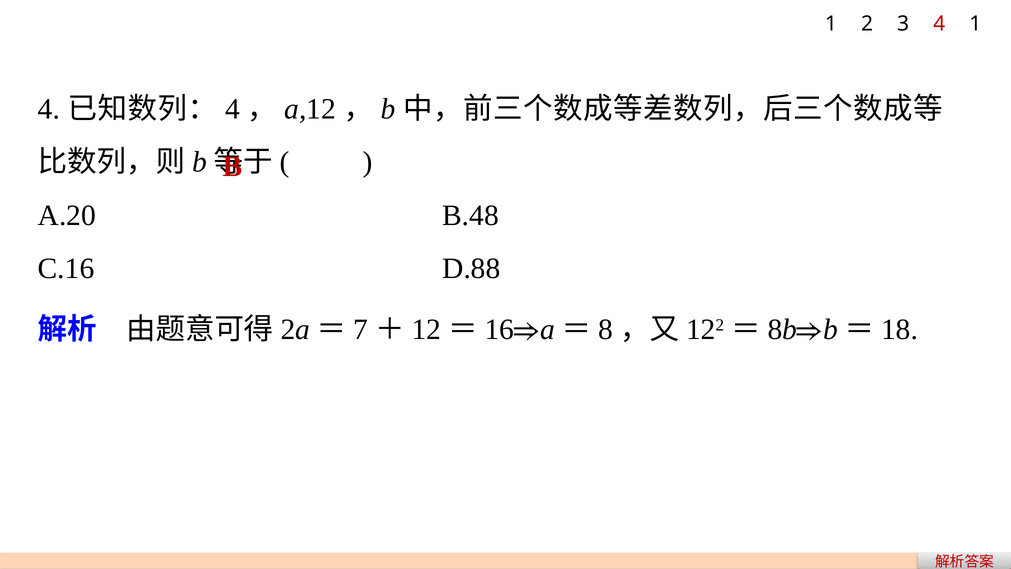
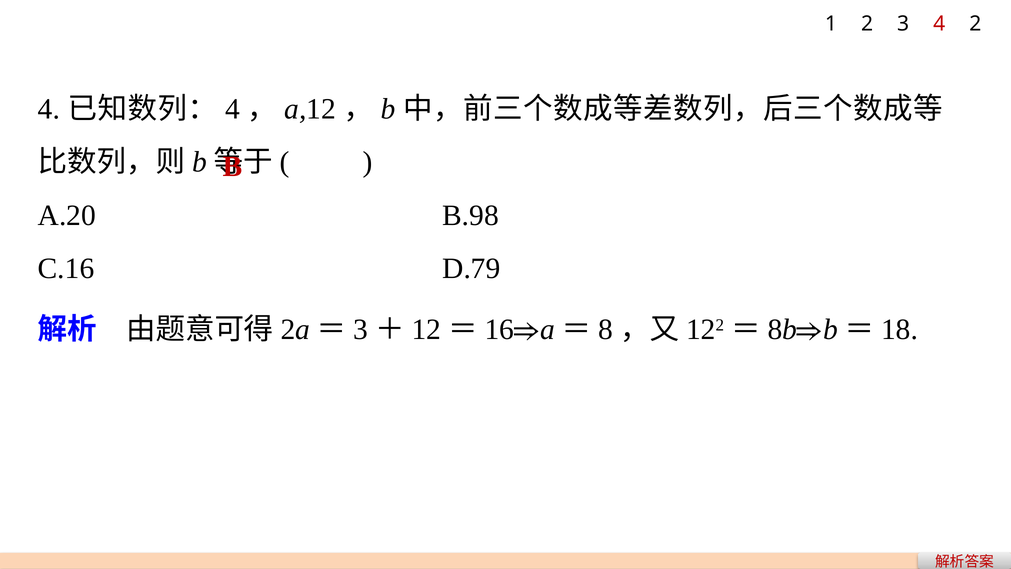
4 1: 1 -> 2 (975, 24)
B.48: B.48 -> B.98 (471, 215)
D.88: D.88 -> D.79 (471, 268)
7: 7 -> 3 (361, 330)
